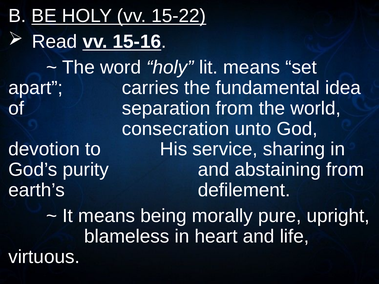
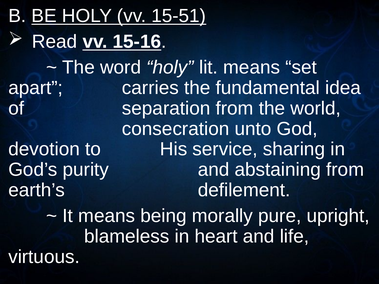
15-22: 15-22 -> 15-51 (179, 16)
